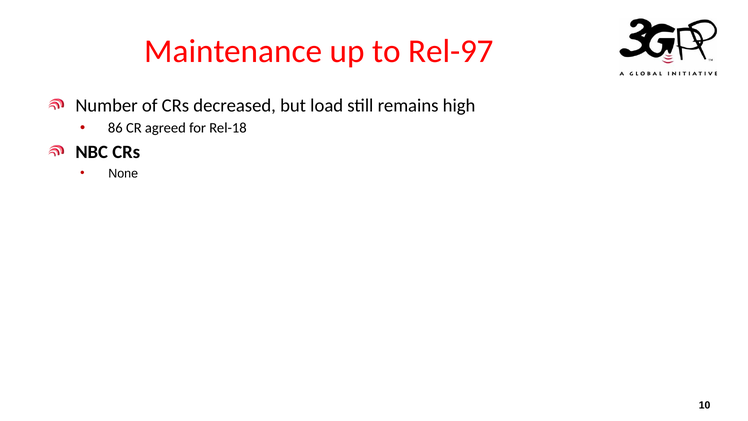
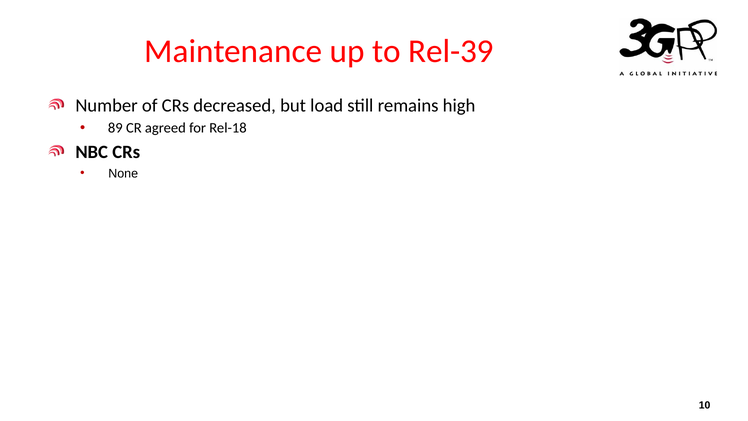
Rel-97: Rel-97 -> Rel-39 (451, 51)
86: 86 -> 89 (115, 128)
